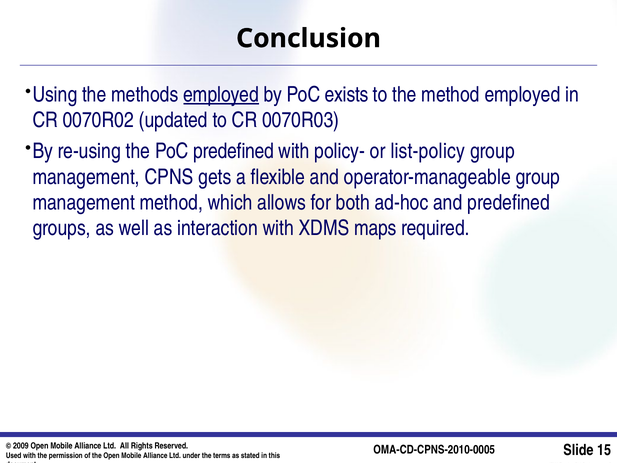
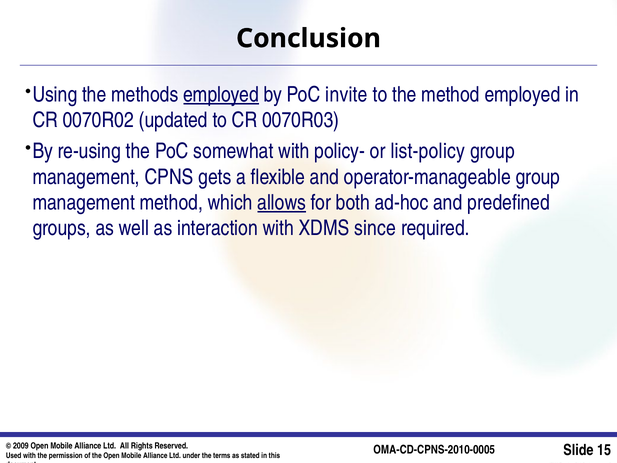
exists: exists -> invite (347, 94)
PoC predefined: predefined -> somewhat (234, 151)
allows underline: none -> present (282, 203)
maps: maps -> since (375, 228)
